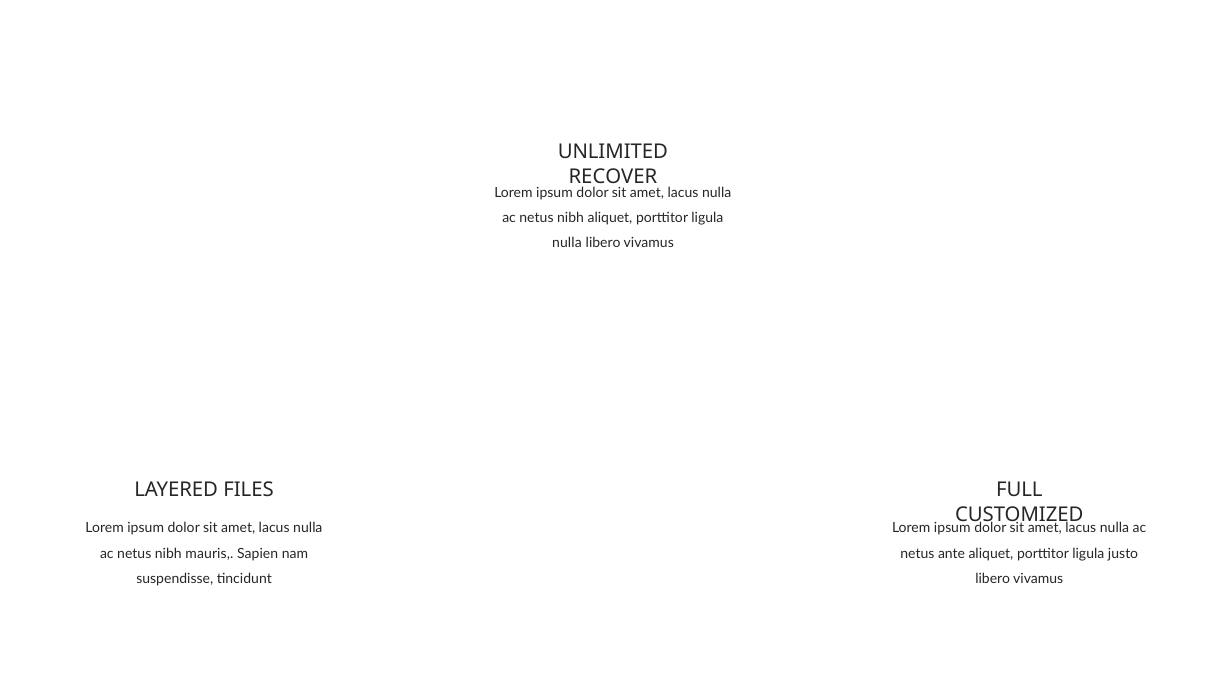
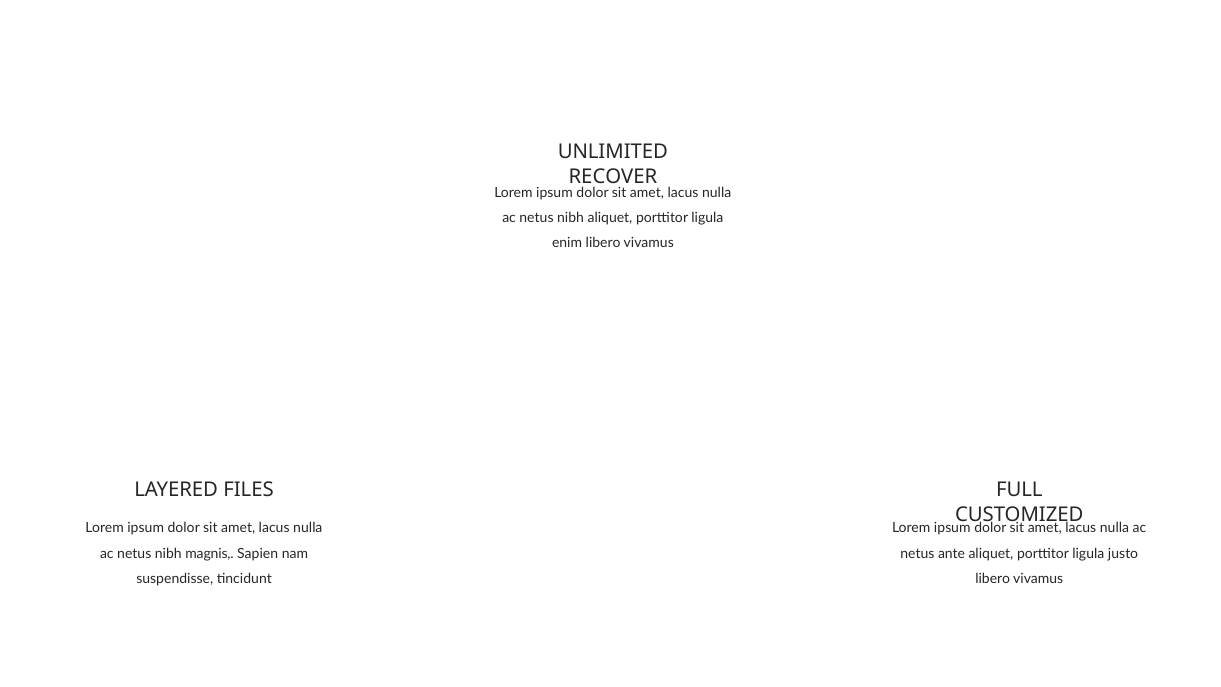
nulla: nulla -> enim (567, 243)
mauris: mauris -> magnis (210, 553)
